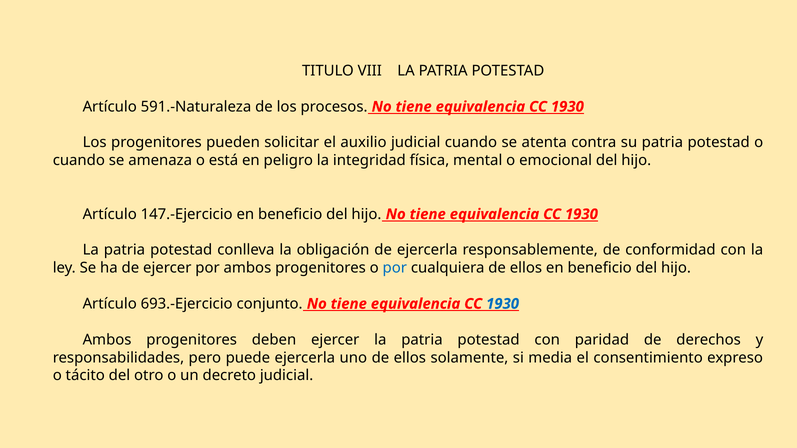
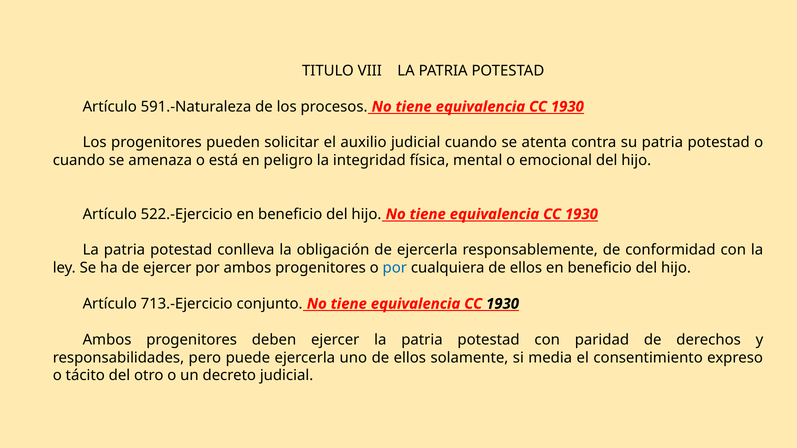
147.-Ejercicio: 147.-Ejercicio -> 522.-Ejercicio (187, 214)
693.-Ejercicio: 693.-Ejercicio -> 713.-Ejercicio (187, 304)
1930 colour: blue -> black (503, 304)
